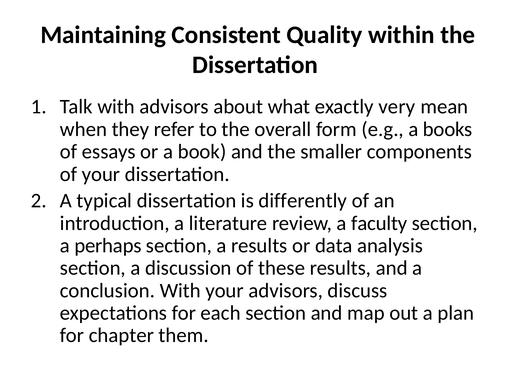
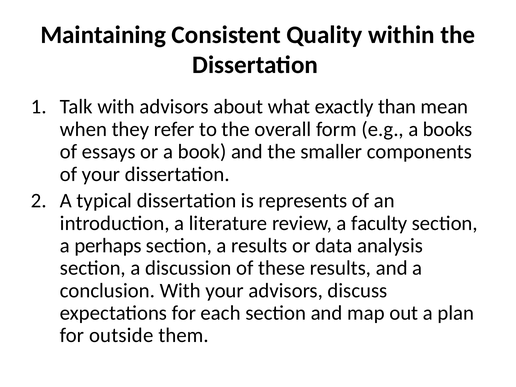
very: very -> than (397, 107)
differently: differently -> represents (303, 201)
chapter: chapter -> outside (121, 335)
